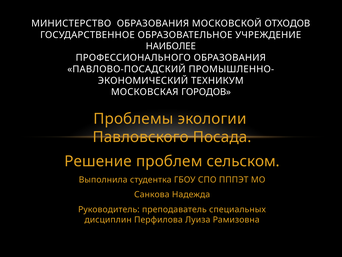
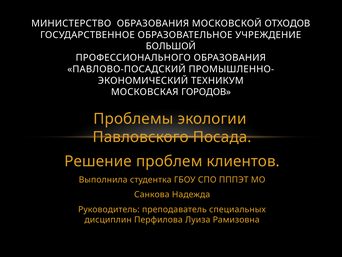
НАИБОЛЕЕ: НАИБОЛЕЕ -> БОЛЬШОЙ (171, 46)
сельском: сельском -> клиентов (243, 161)
